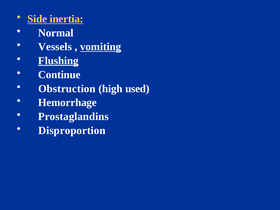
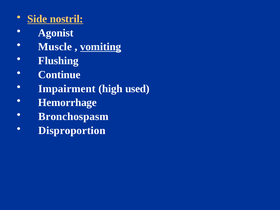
inertia: inertia -> nostril (67, 19)
Normal: Normal -> Agonist (56, 33)
Vessels: Vessels -> Muscle (55, 47)
Flushing underline: present -> none (58, 61)
Obstruction: Obstruction -> Impairment (67, 89)
Prostaglandins: Prostaglandins -> Bronchospasm (73, 116)
